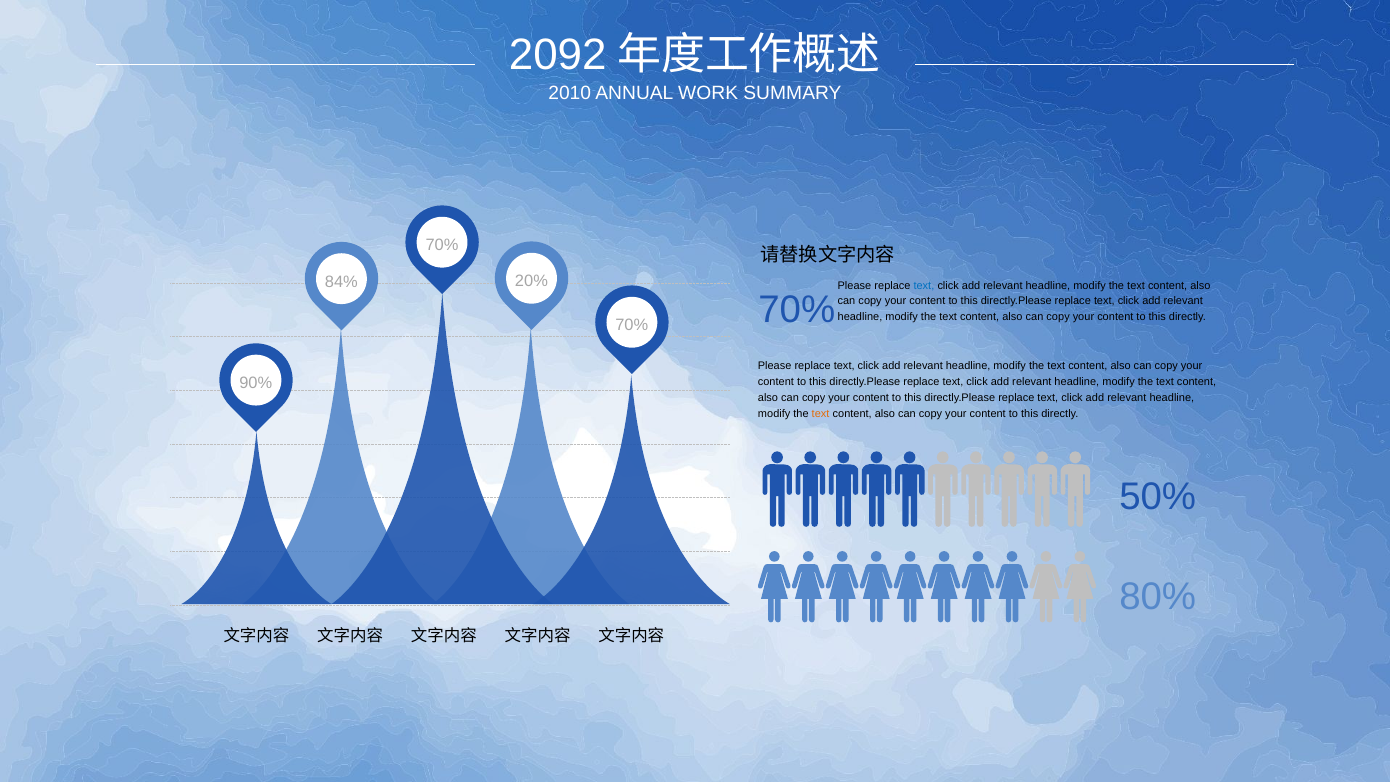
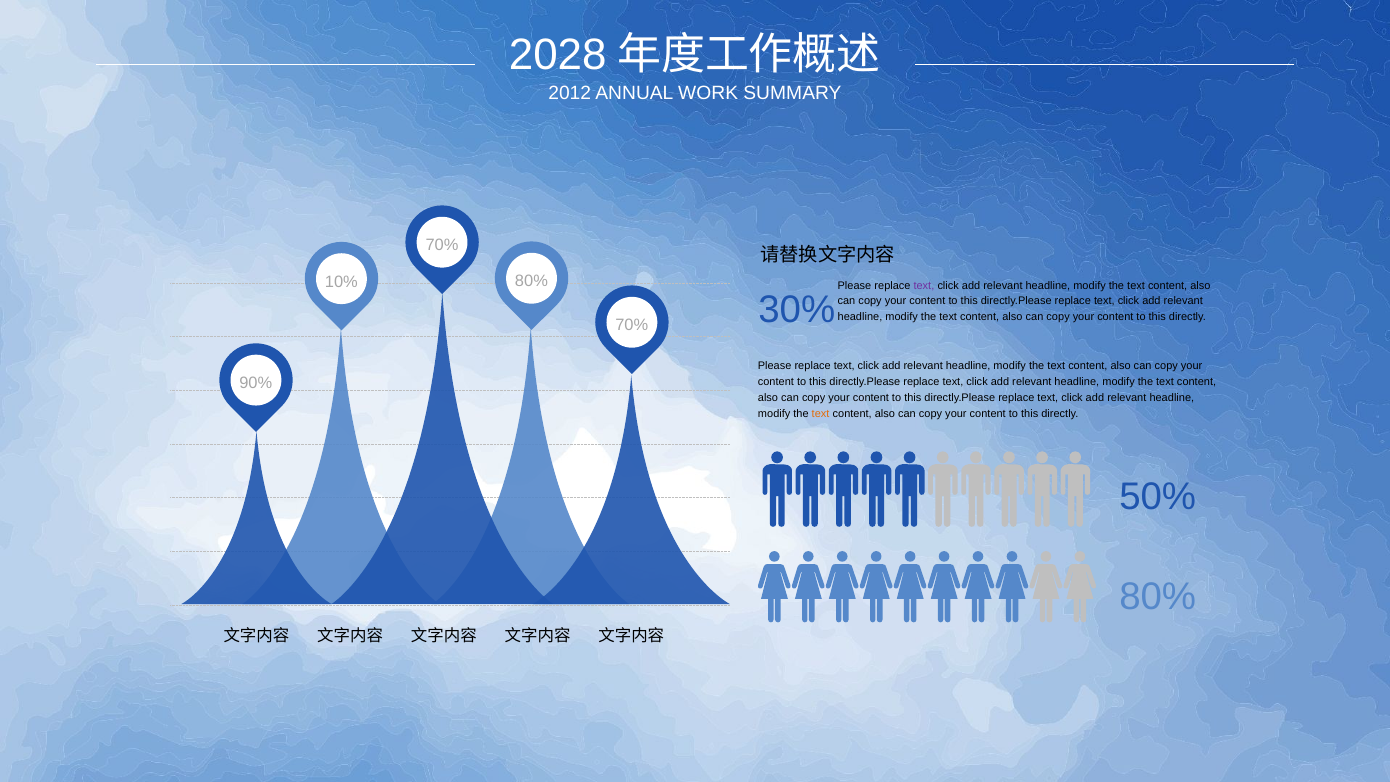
2092: 2092 -> 2028 (558, 55)
2010: 2010 -> 2012 (570, 93)
20%: 20% -> 80% (531, 281)
84%: 84% -> 10% (341, 282)
text colour: blue -> purple (924, 285)
70%: 70% -> 30% (797, 309)
